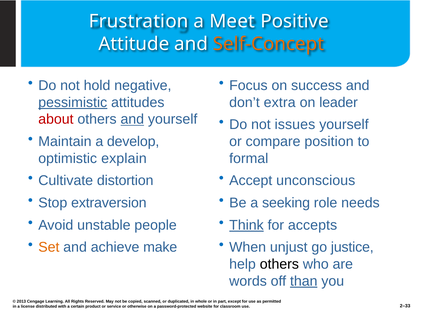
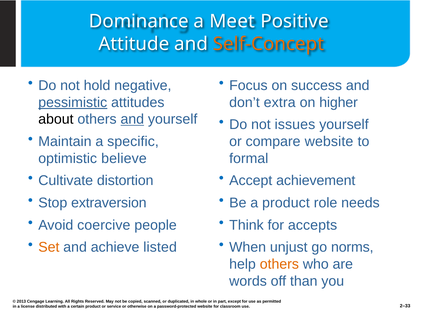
Frustration: Frustration -> Dominance (139, 21)
leader: leader -> higher (339, 103)
about colour: red -> black (56, 119)
develop: develop -> specific (133, 142)
compare position: position -> website (329, 142)
explain: explain -> believe (124, 159)
unconscious: unconscious -> achievement (316, 181)
a seeking: seeking -> product (286, 203)
unstable: unstable -> coercive (104, 225)
Think underline: present -> none (246, 225)
make: make -> listed (160, 247)
justice: justice -> norms (352, 247)
others colour: black -> orange (279, 264)
than underline: present -> none (304, 281)
